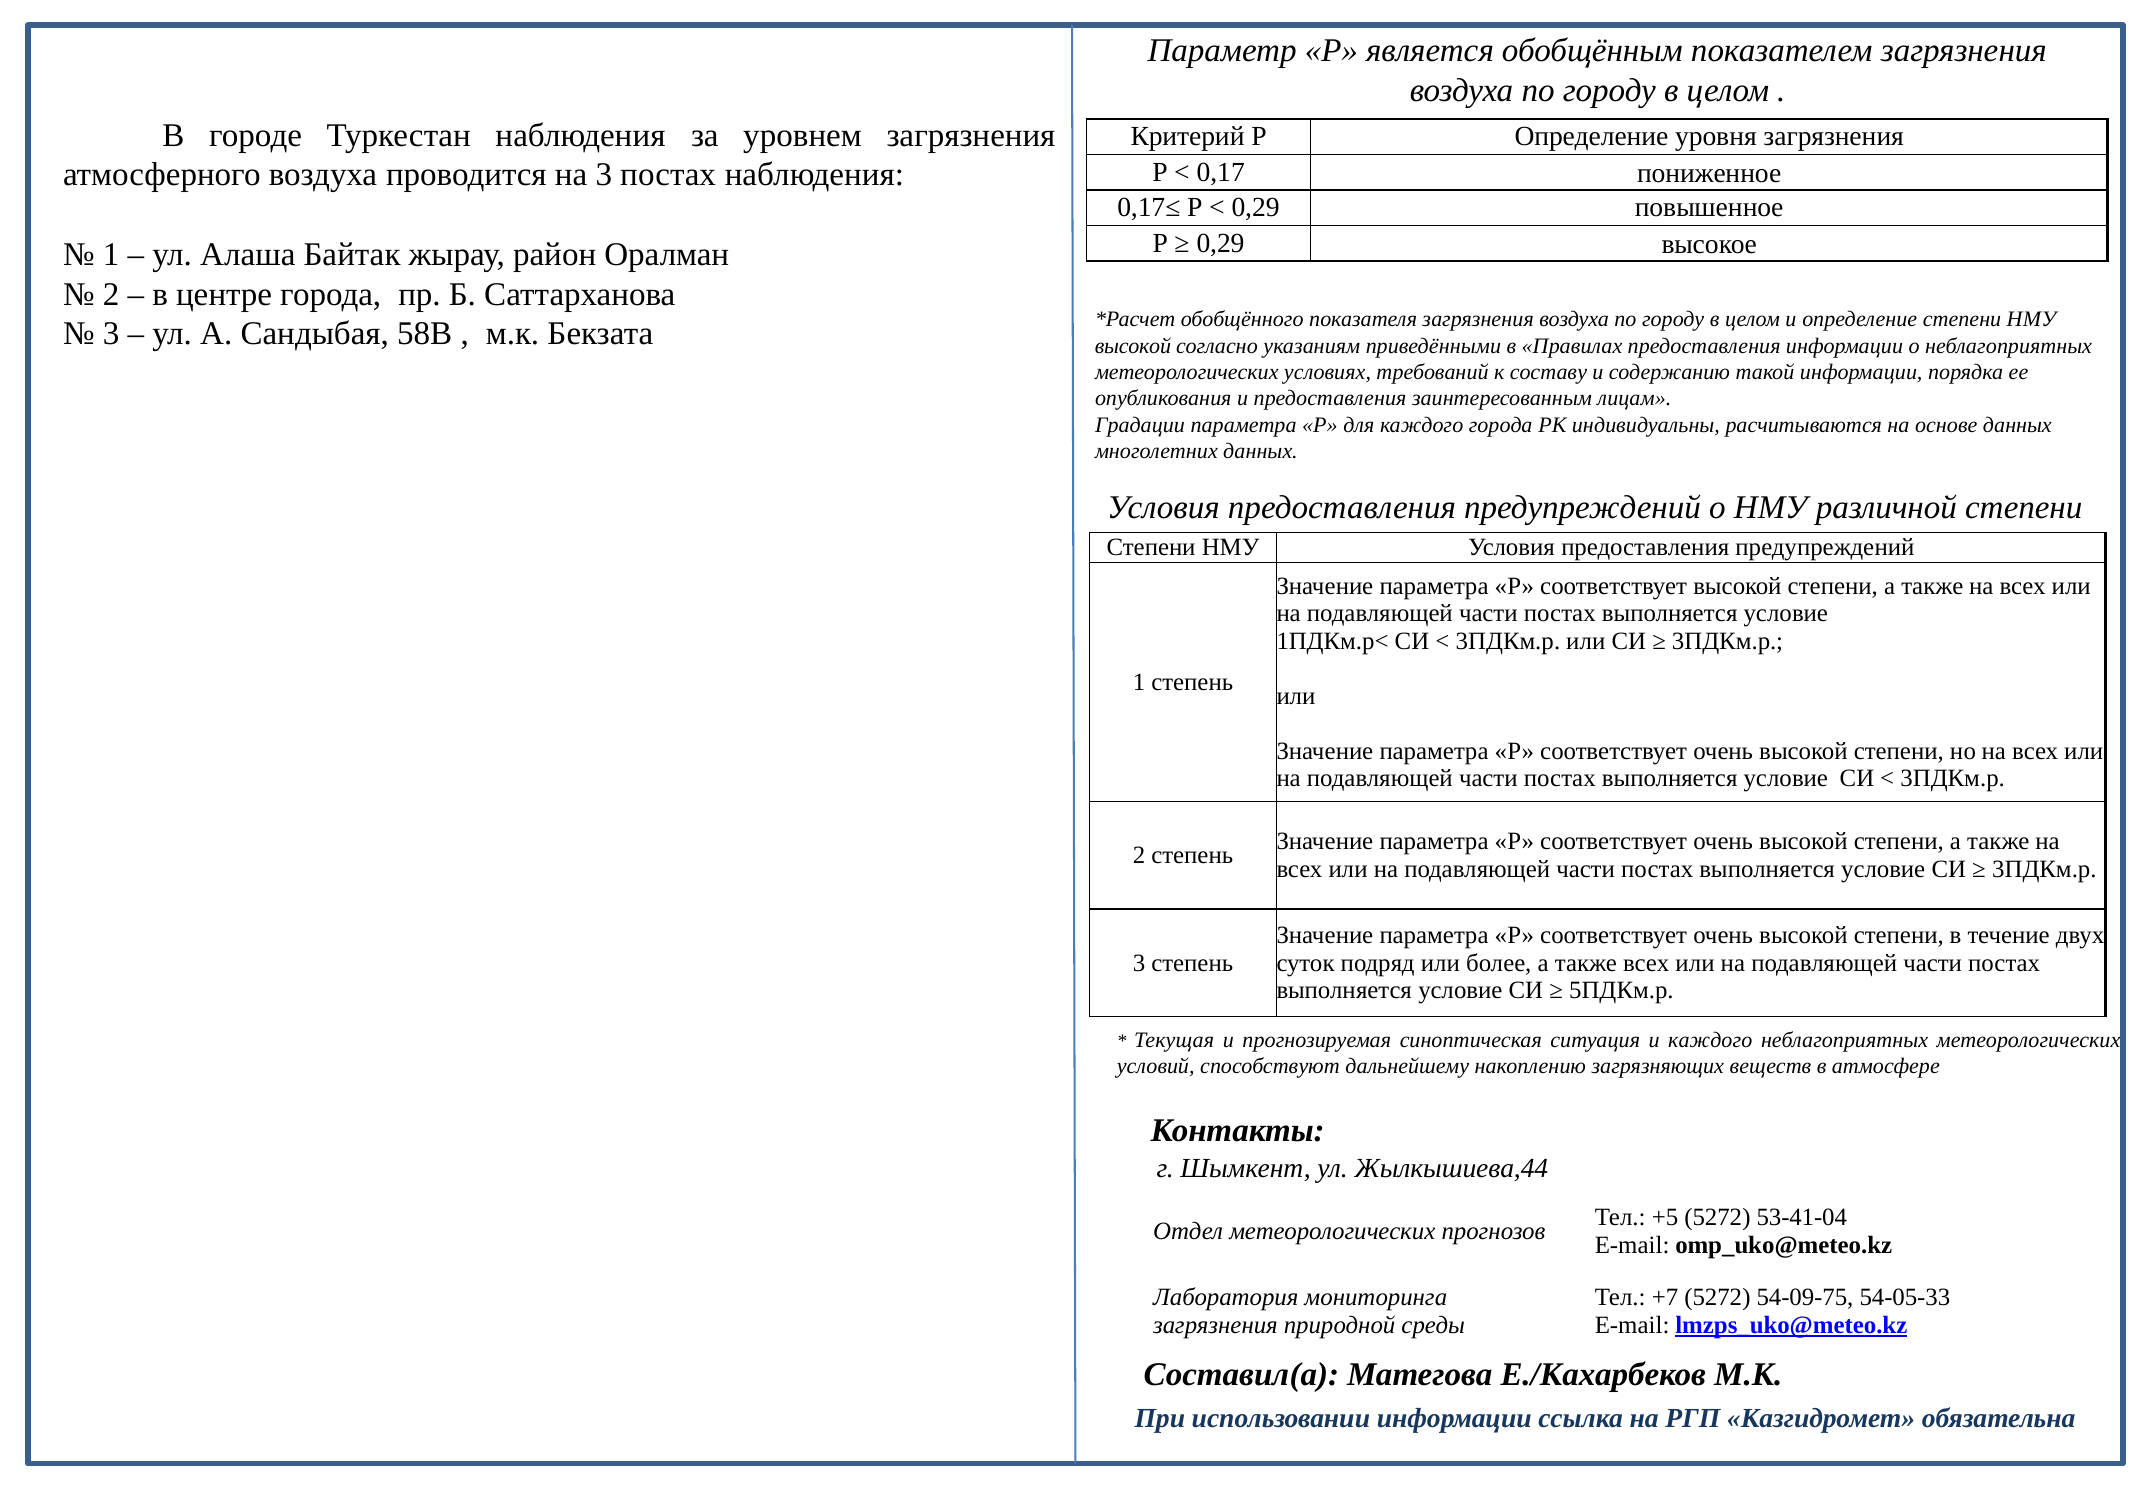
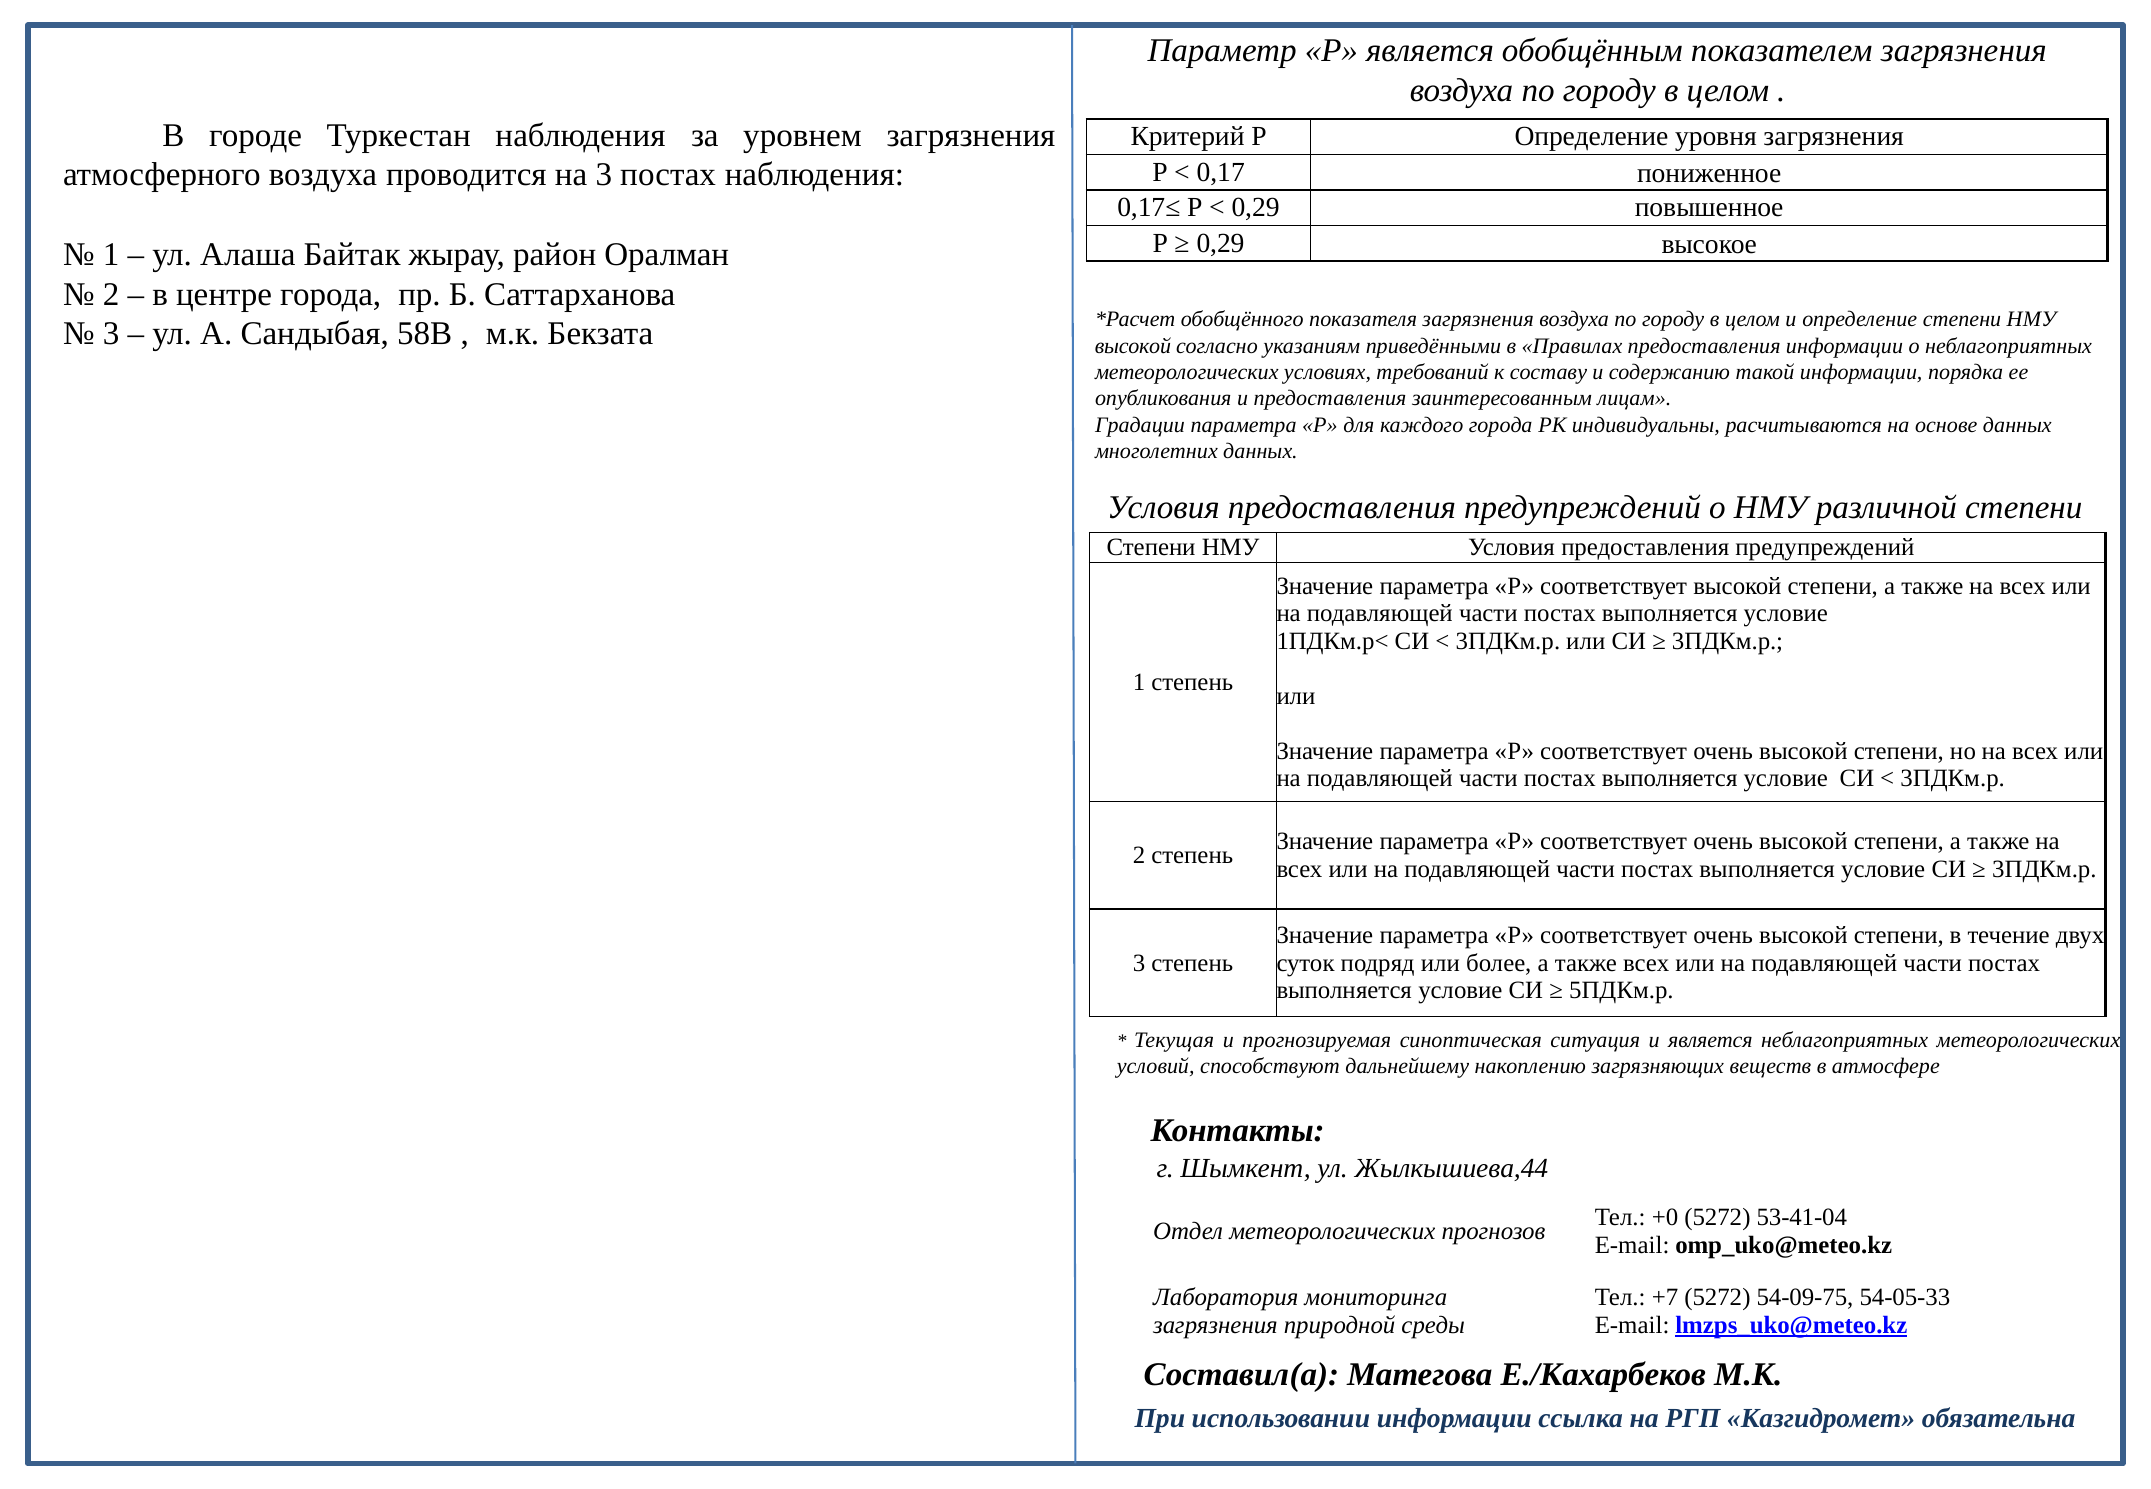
и каждого: каждого -> является (1710, 1040)
+5: +5 -> +0 (1665, 1218)
